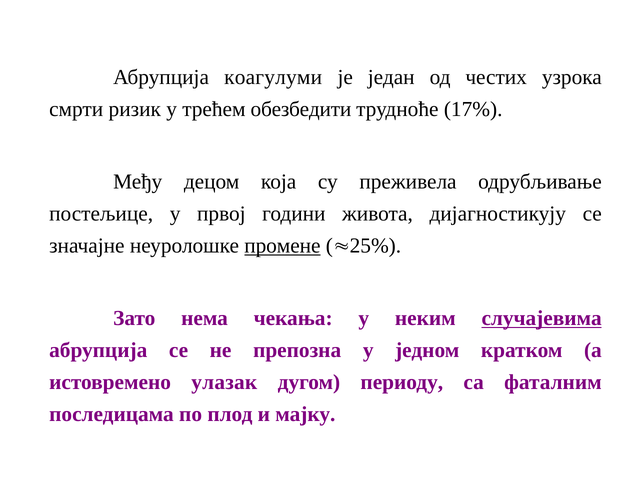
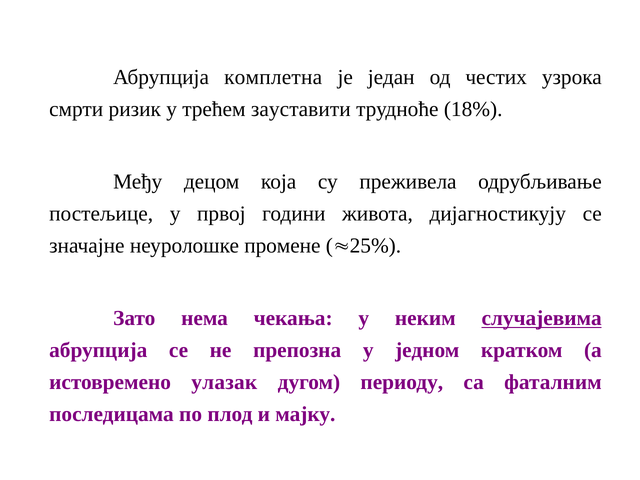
коагулуми: коагулуми -> комплетна (273, 77)
обезбедити: обезбедити -> зауставити (301, 109)
17%: 17% -> 18% (473, 109)
промене underline: present -> none (282, 246)
